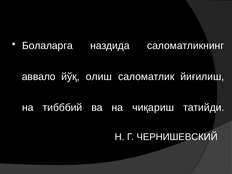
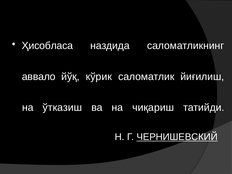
Болаларга: Болаларга -> Ҳисобласа (47, 46)
олиш: олиш -> кўрик (99, 77)
тибббий: тибббий -> ўтказиш (62, 108)
ЧЕРНИШЕВСКИЙ underline: none -> present (177, 137)
